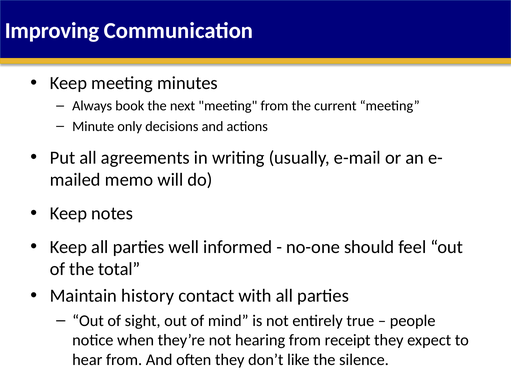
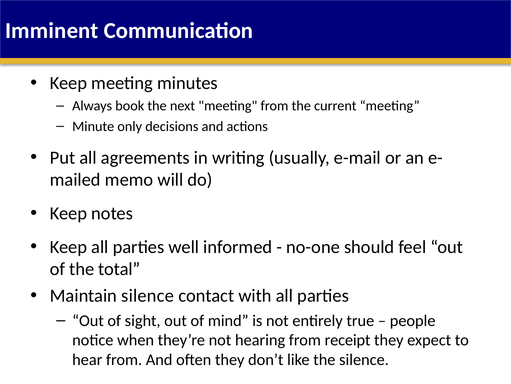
Improving: Improving -> Imminent (52, 31)
Maintain history: history -> silence (148, 295)
